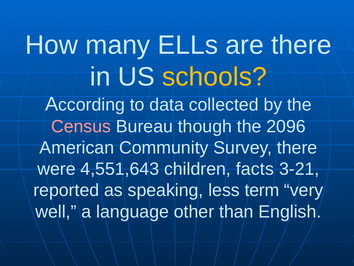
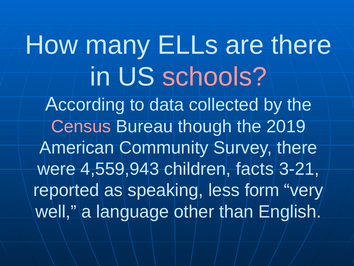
schools colour: yellow -> pink (214, 77)
2096: 2096 -> 2019 (286, 126)
4,551,643: 4,551,643 -> 4,559,943 (120, 169)
term: term -> form (262, 190)
